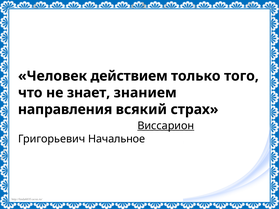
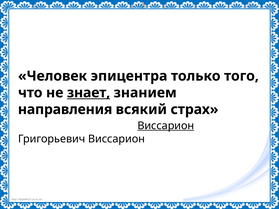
действием: действием -> эпицентра (129, 76)
знает underline: none -> present (89, 93)
Григорьевич Начальное: Начальное -> Виссарион (117, 139)
